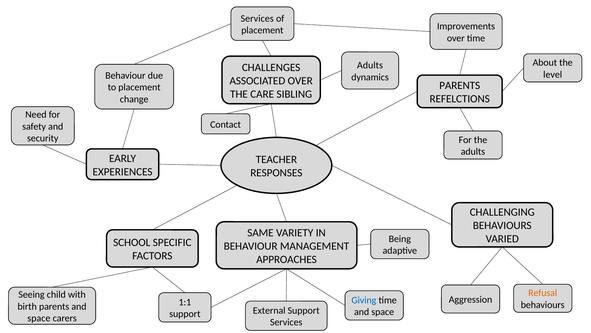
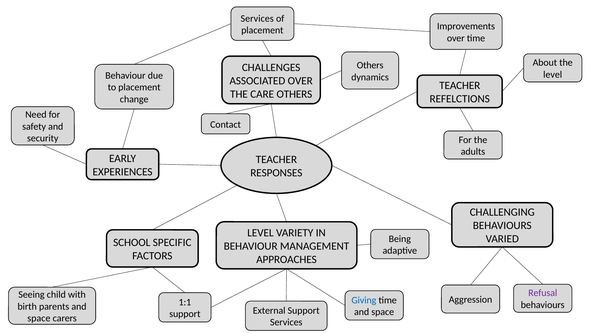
Adults: Adults -> Others (370, 65)
PARENTS: PARENTS -> TEACHER (460, 85)
CARE SIBLING: SIBLING -> OTHERS (294, 94)
SAME: SAME -> LEVEL (260, 232)
Refusal colour: orange -> purple (543, 293)
